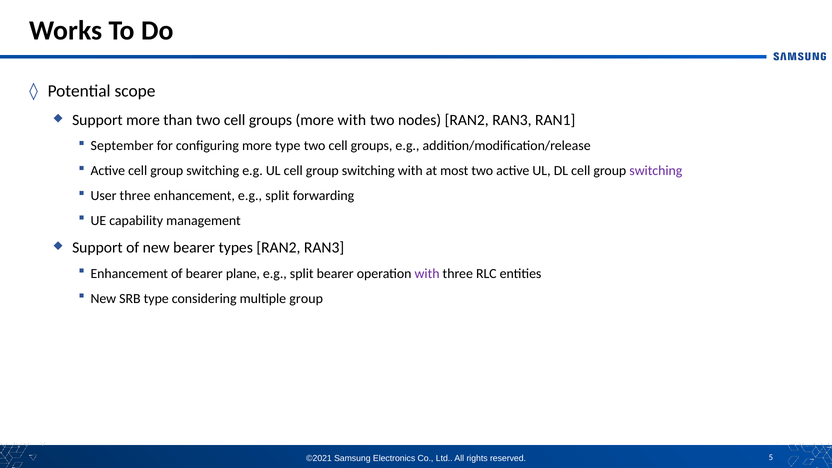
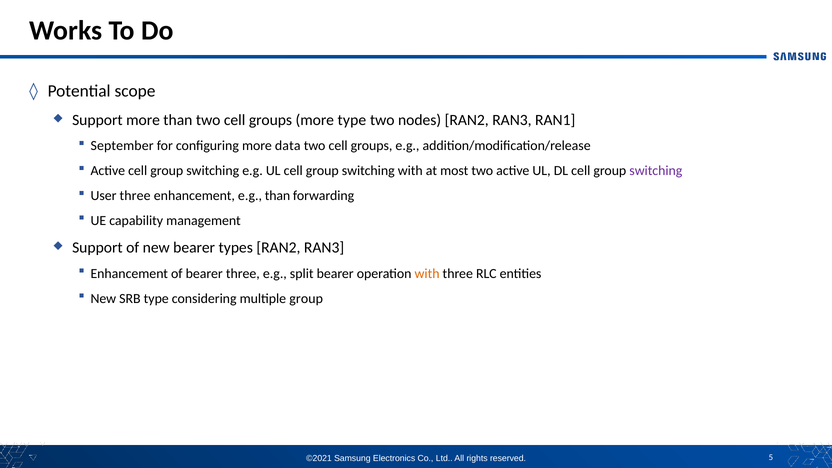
more with: with -> type (352, 120)
more type: type -> data (288, 146)
enhancement e.g split: split -> than (278, 196)
bearer plane: plane -> three (243, 274)
with colour: purple -> orange (427, 274)
